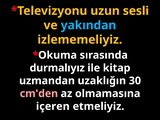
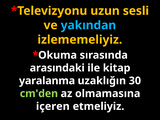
durmalıyız: durmalıyız -> arasındaki (57, 68)
uzmandan: uzmandan -> yaralanma (47, 81)
cm'den colour: pink -> light green (39, 94)
